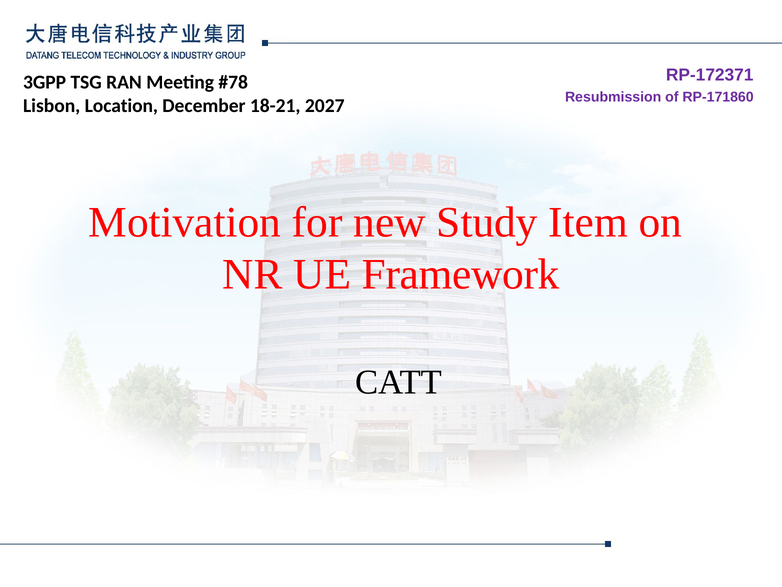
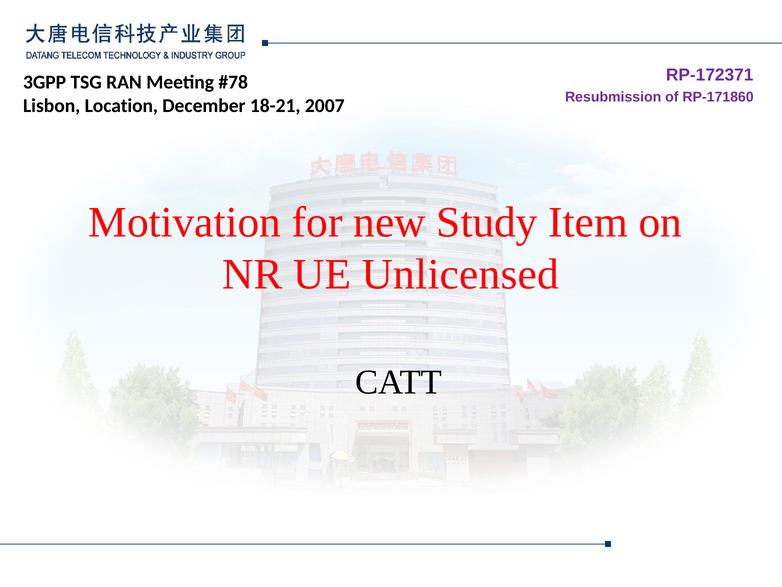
2027: 2027 -> 2007 (325, 106)
Framework: Framework -> Unlicensed (461, 274)
